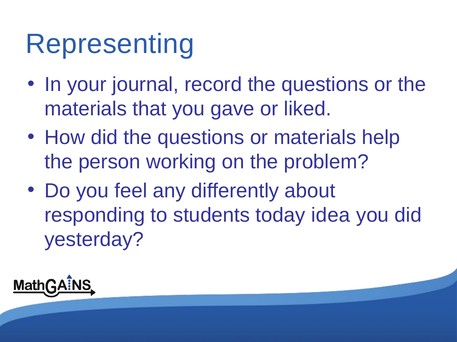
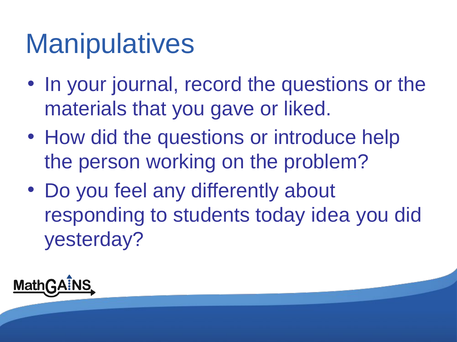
Representing: Representing -> Manipulatives (110, 44)
or materials: materials -> introduce (315, 138)
